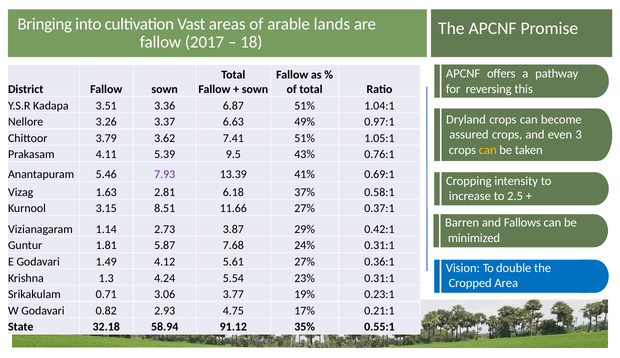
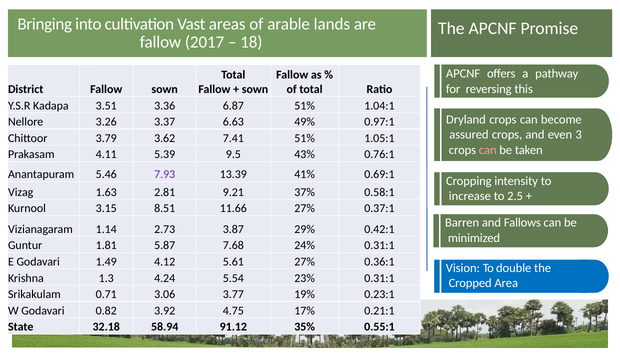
can colour: yellow -> pink (488, 150)
6.18: 6.18 -> 9.21 (233, 192)
2.93: 2.93 -> 3.92 (165, 310)
